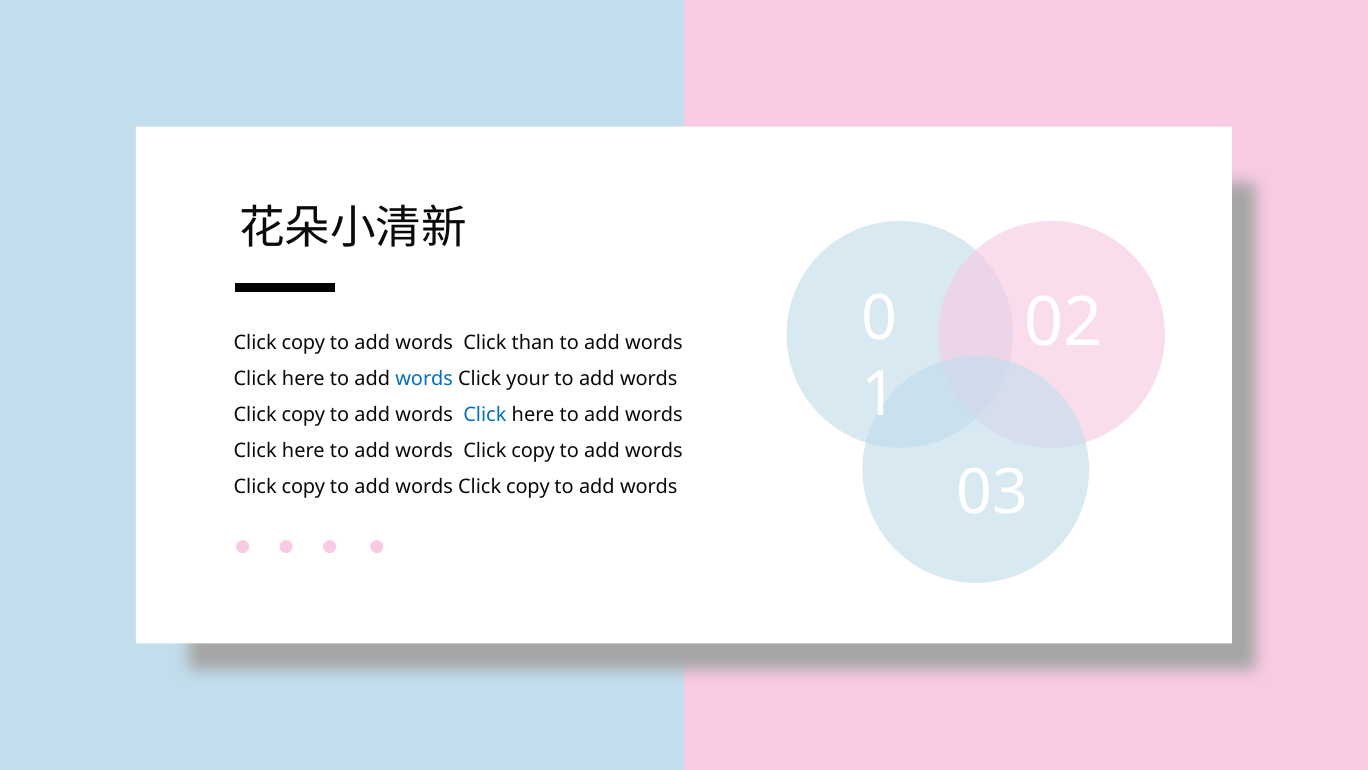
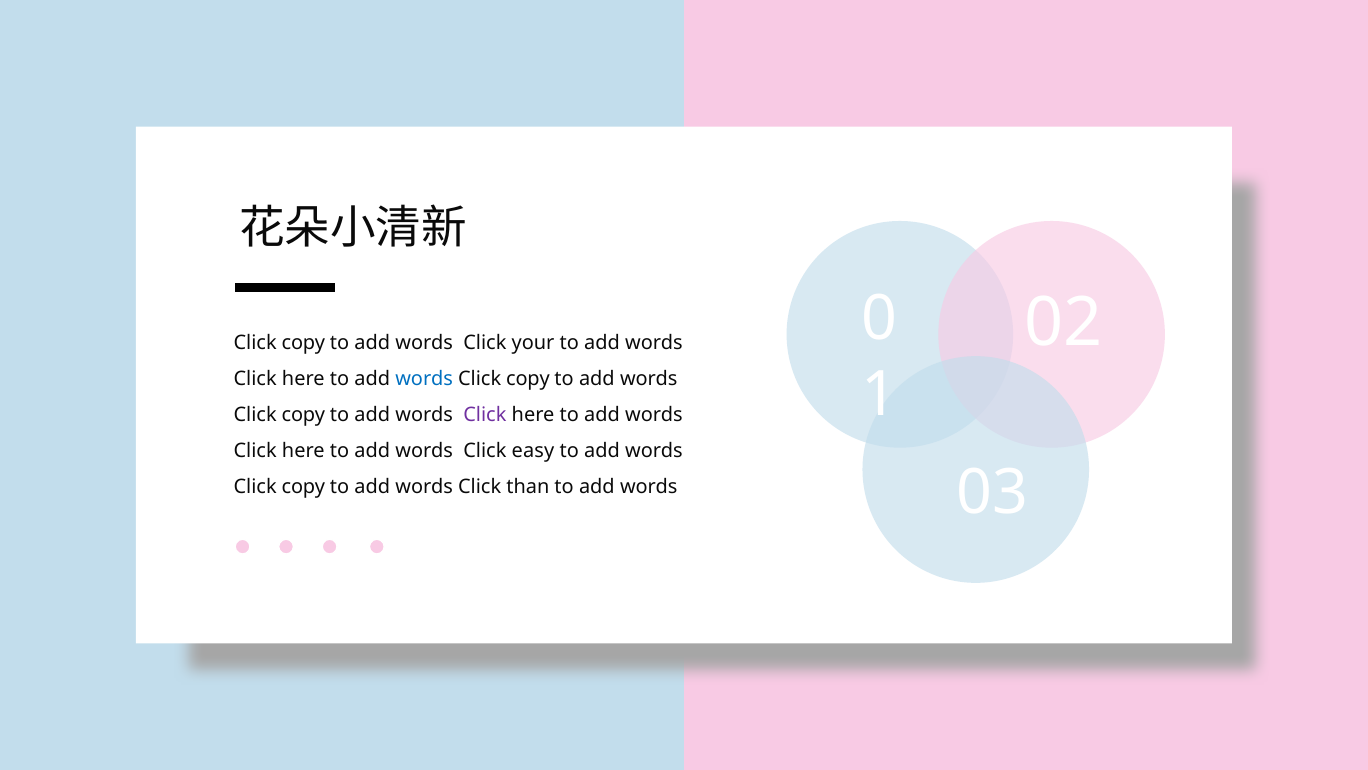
than: than -> your (533, 343)
your: your -> copy (528, 378)
Click colour: blue -> purple (485, 414)
copy: copy -> easy (533, 450)
copy: copy -> than (528, 486)
